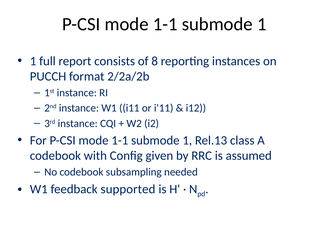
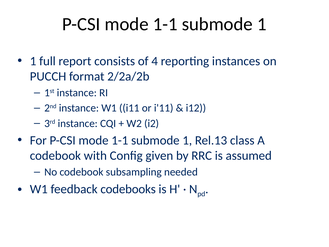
8: 8 -> 4 (155, 61)
supported: supported -> codebooks (128, 189)
